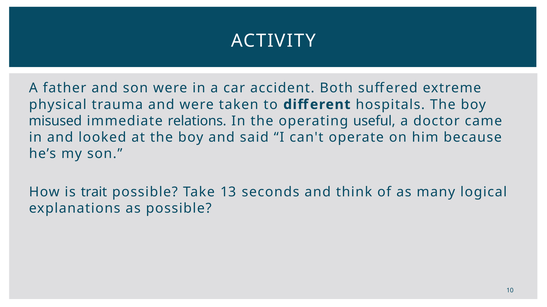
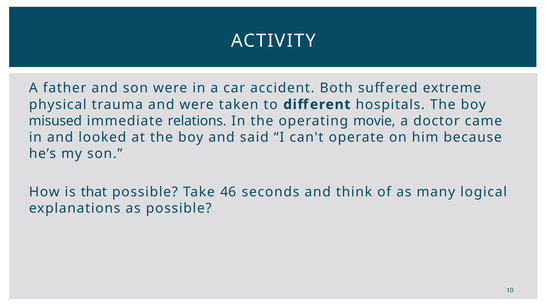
useful: useful -> movie (374, 121)
trait: trait -> that (94, 192)
13: 13 -> 46 (228, 192)
